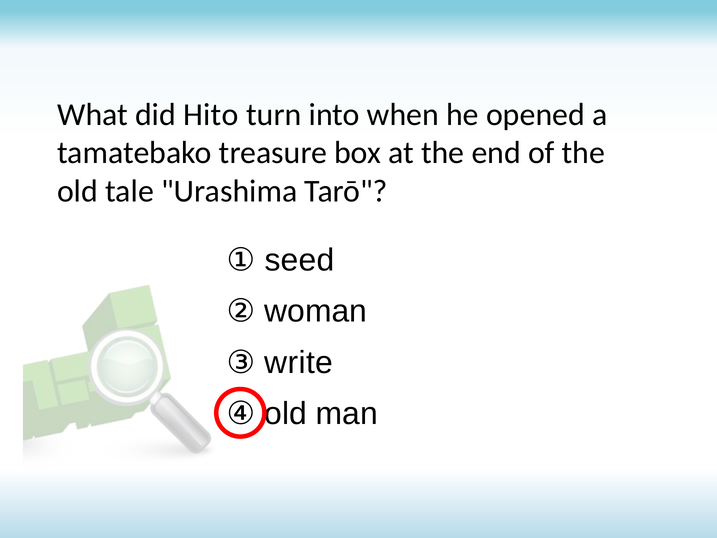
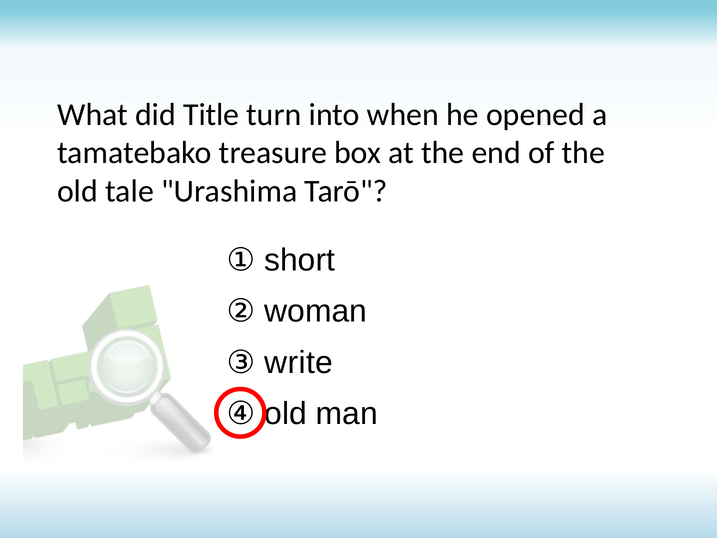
Hito: Hito -> Title (211, 114)
seed: seed -> short (300, 260)
